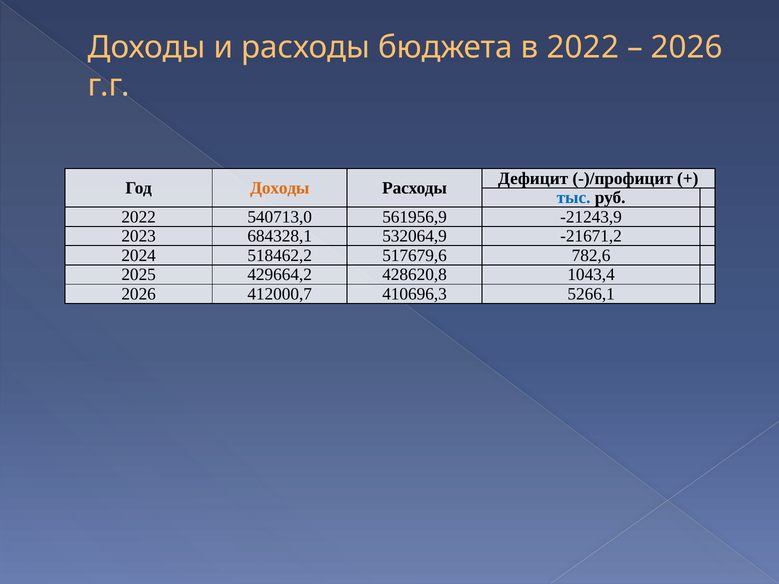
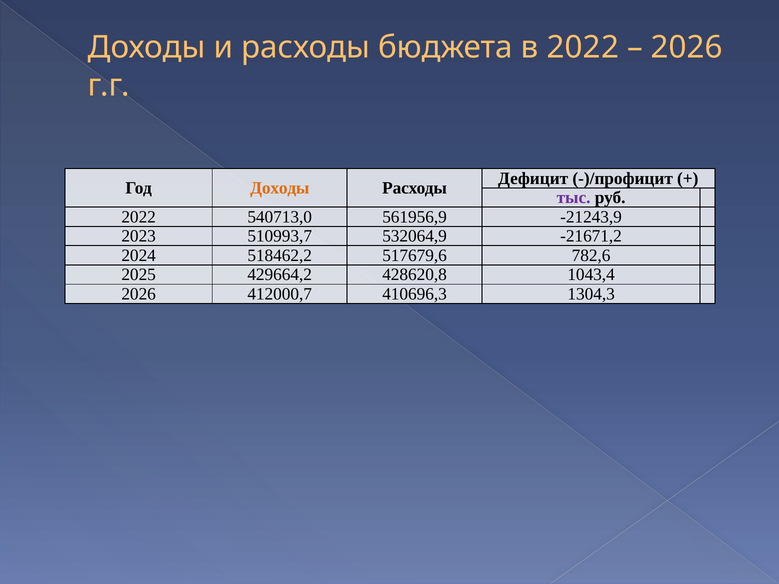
тыс colour: blue -> purple (574, 198)
684328,1: 684328,1 -> 510993,7 (280, 236)
5266,1: 5266,1 -> 1304,3 (591, 294)
